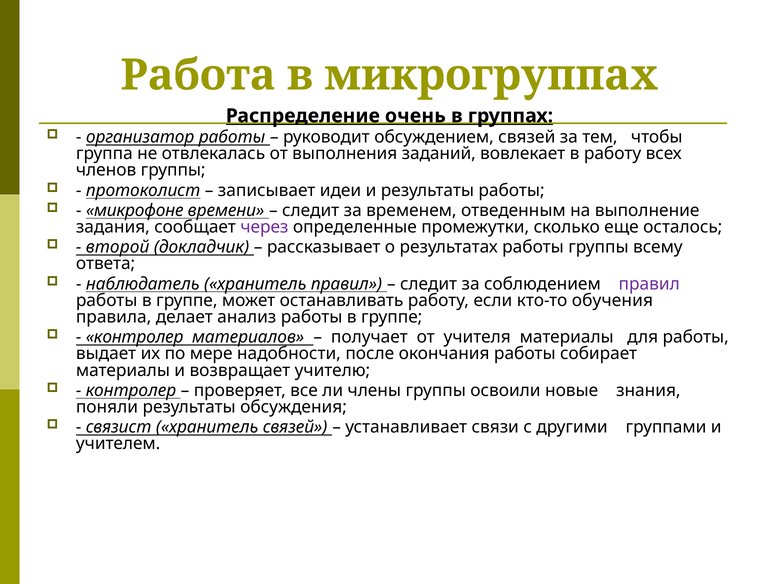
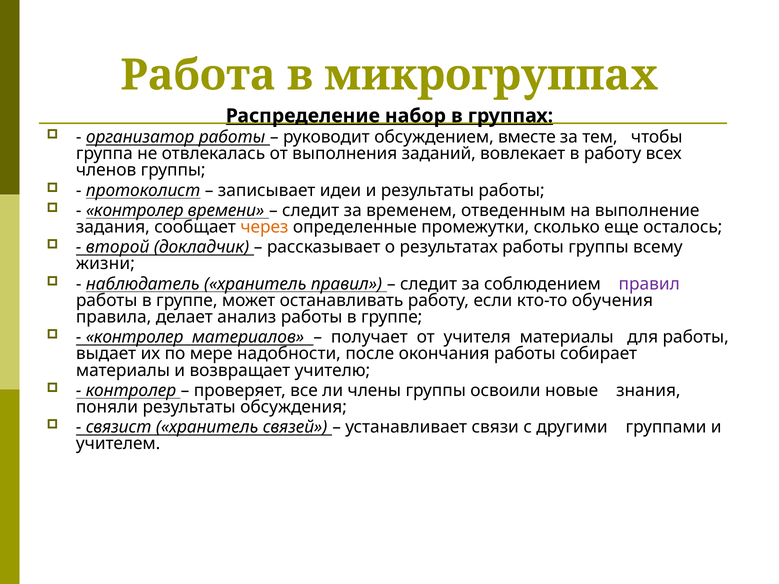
очень: очень -> набор (415, 116)
обсуждением связей: связей -> вместе (527, 137)
микрофоне: микрофоне -> контролер (135, 211)
через colour: purple -> orange (264, 227)
ответа: ответа -> жизни (105, 264)
